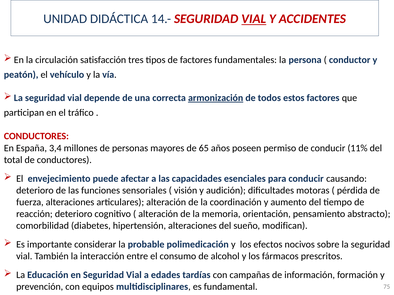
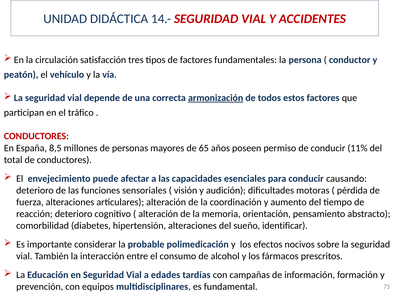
VIAL underline: present -> none (254, 19)
3,4: 3,4 -> 8,5 (55, 148)
modifican: modifican -> identificar (285, 226)
